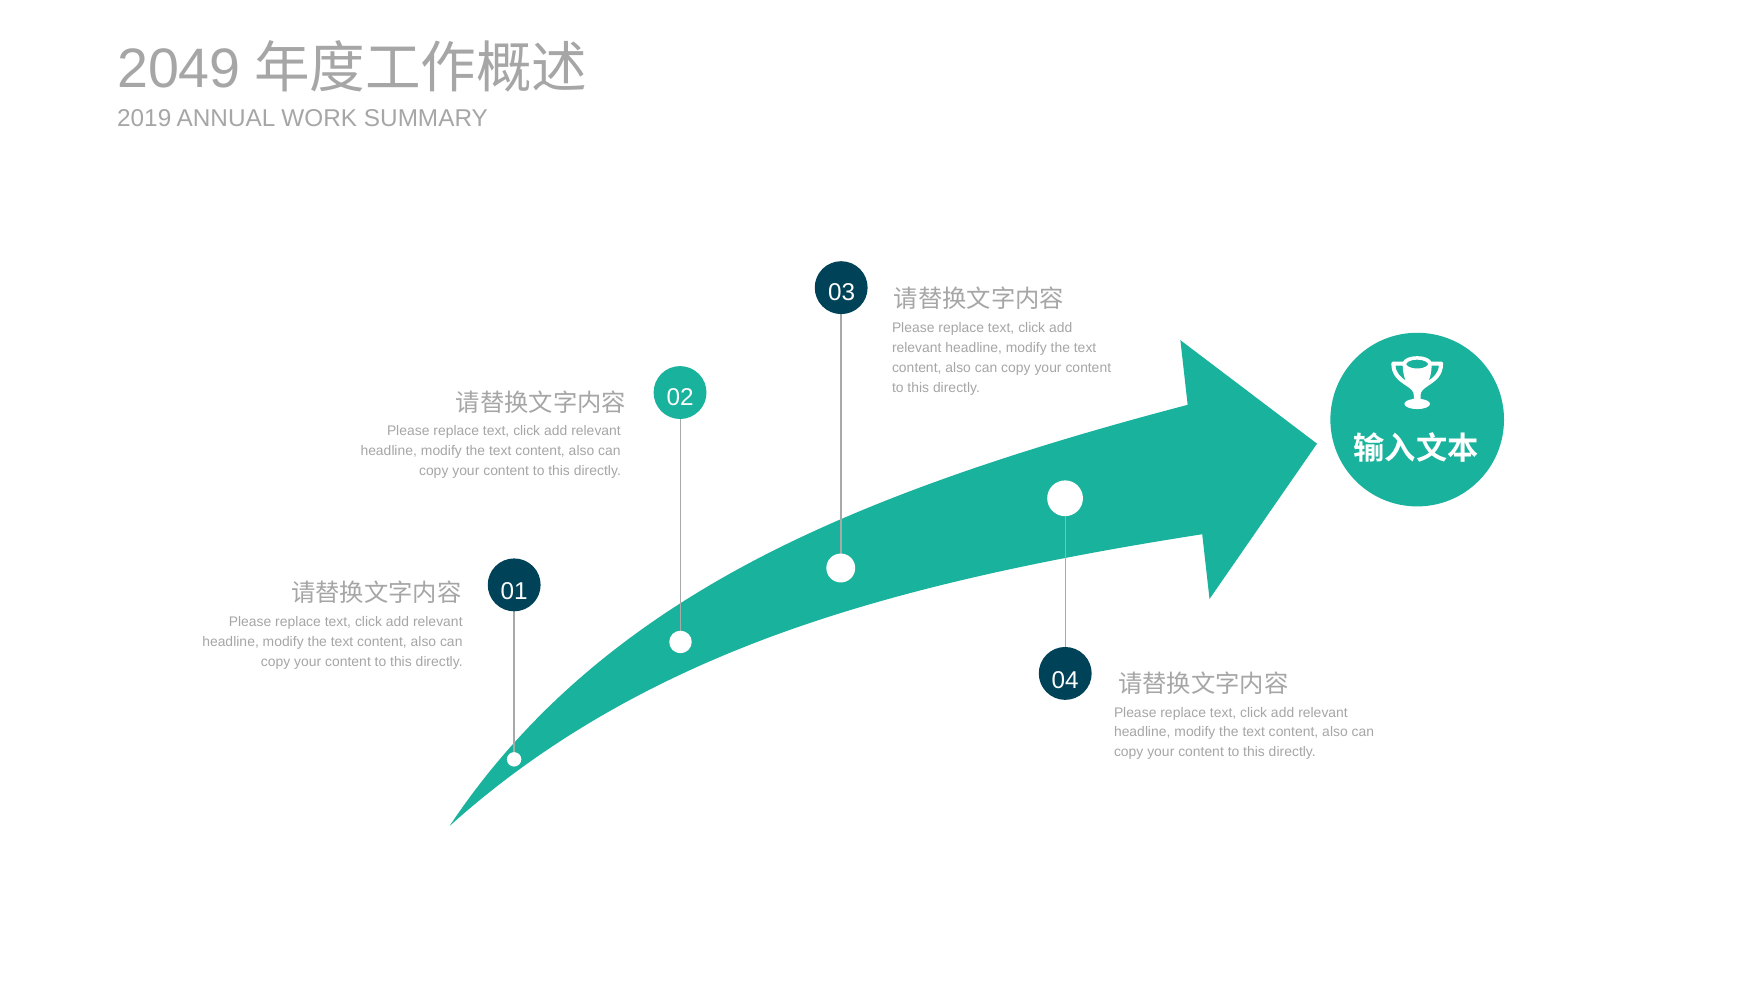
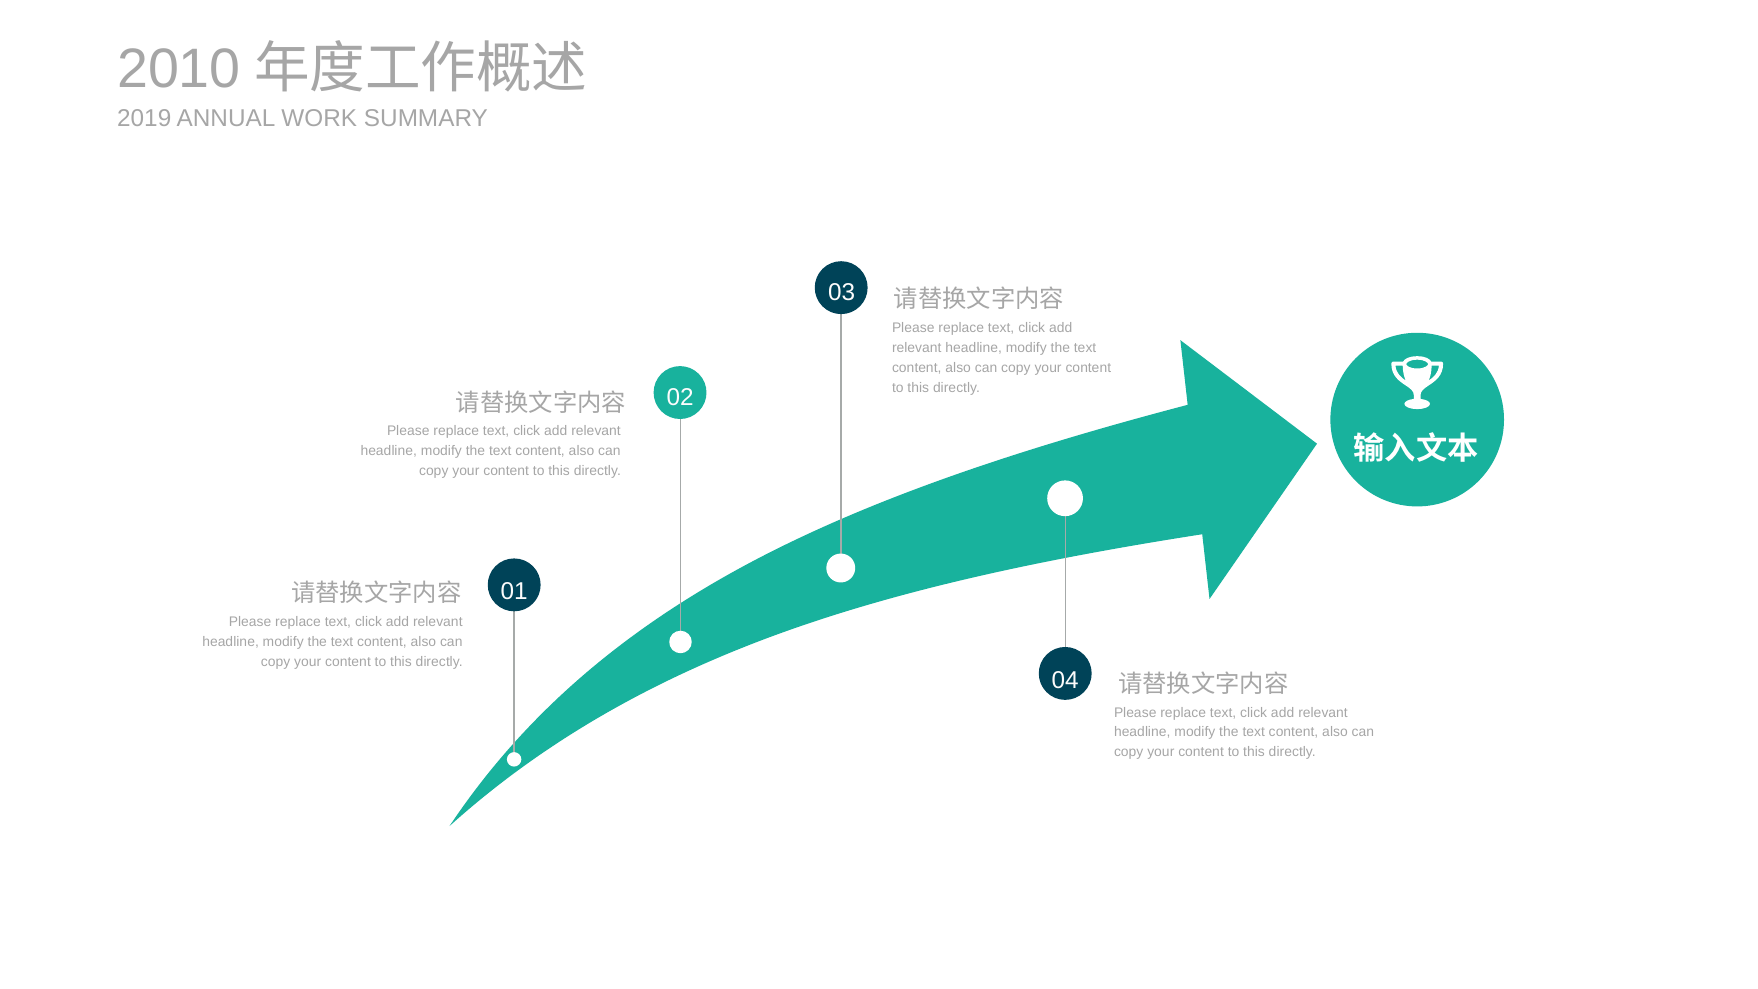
2049: 2049 -> 2010 (179, 69)
